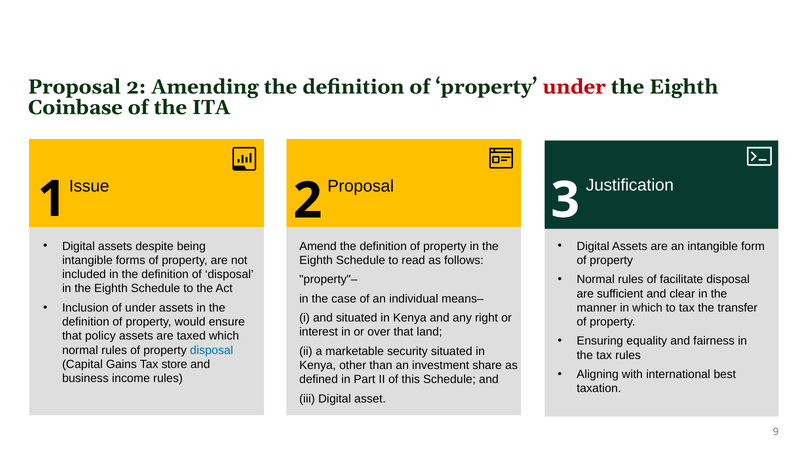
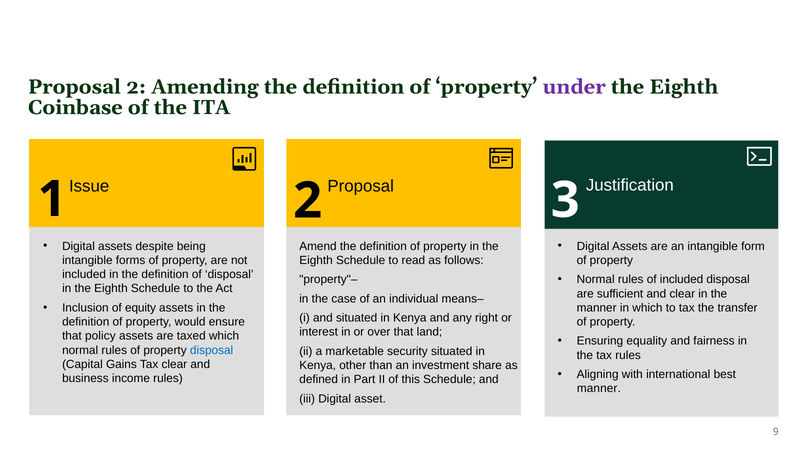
under colour: red -> purple (574, 87)
of facilitate: facilitate -> included (682, 280)
of under: under -> equity (141, 308)
Tax store: store -> clear (174, 365)
taxation: taxation -> manner (599, 389)
